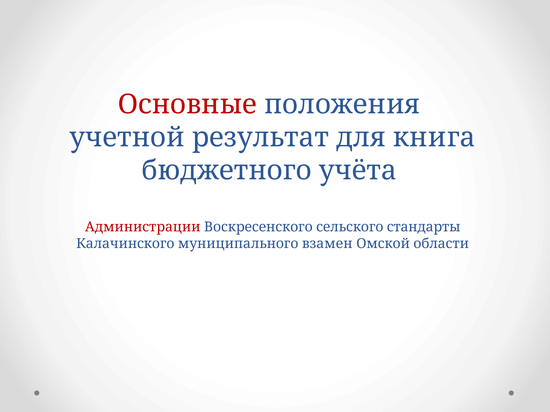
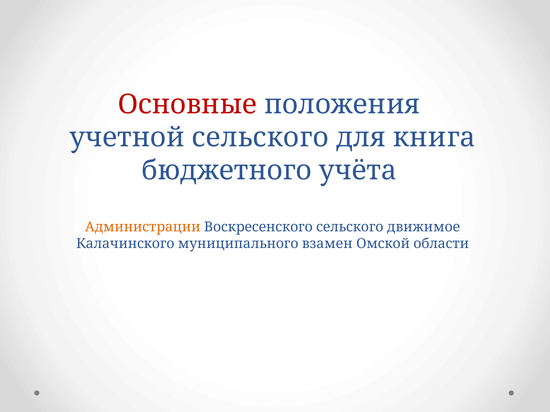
учетной результат: результат -> сельского (260, 138)
Администрации colour: red -> orange (143, 227)
стандарты: стандарты -> движимое (424, 227)
